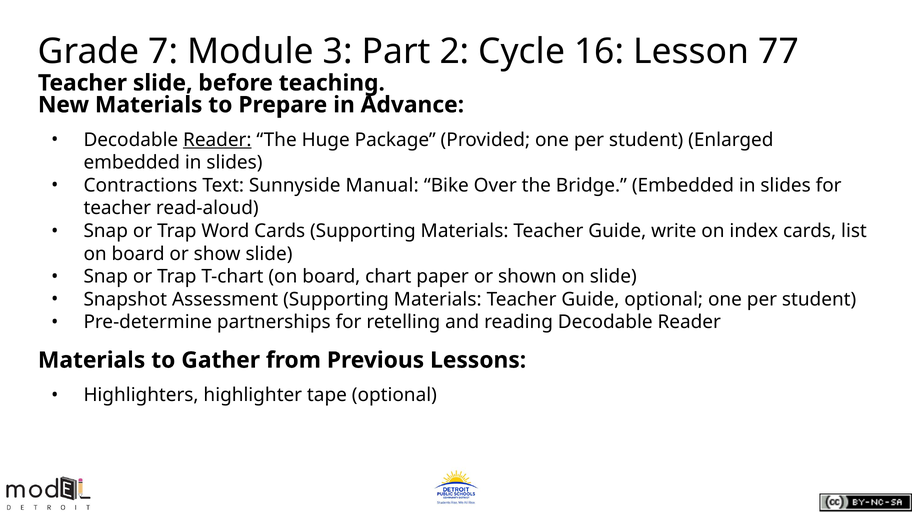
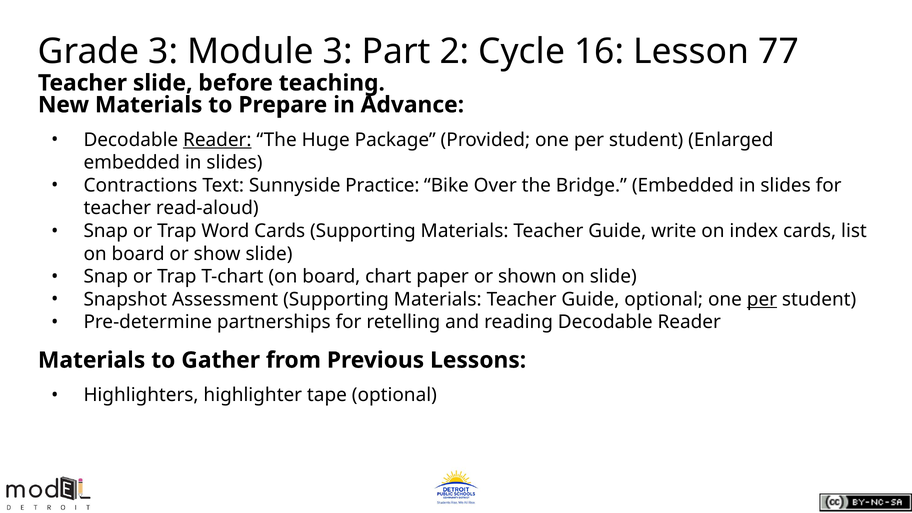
Grade 7: 7 -> 3 (163, 51)
Manual: Manual -> Practice (382, 185)
per underline: none -> present (762, 299)
